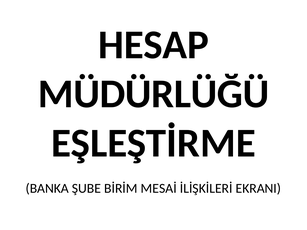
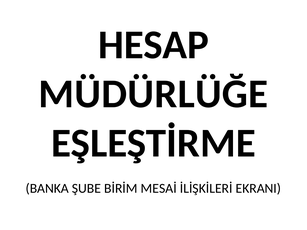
MÜDÜRLÜĞÜ: MÜDÜRLÜĞÜ -> MÜDÜRLÜĞE (153, 94)
